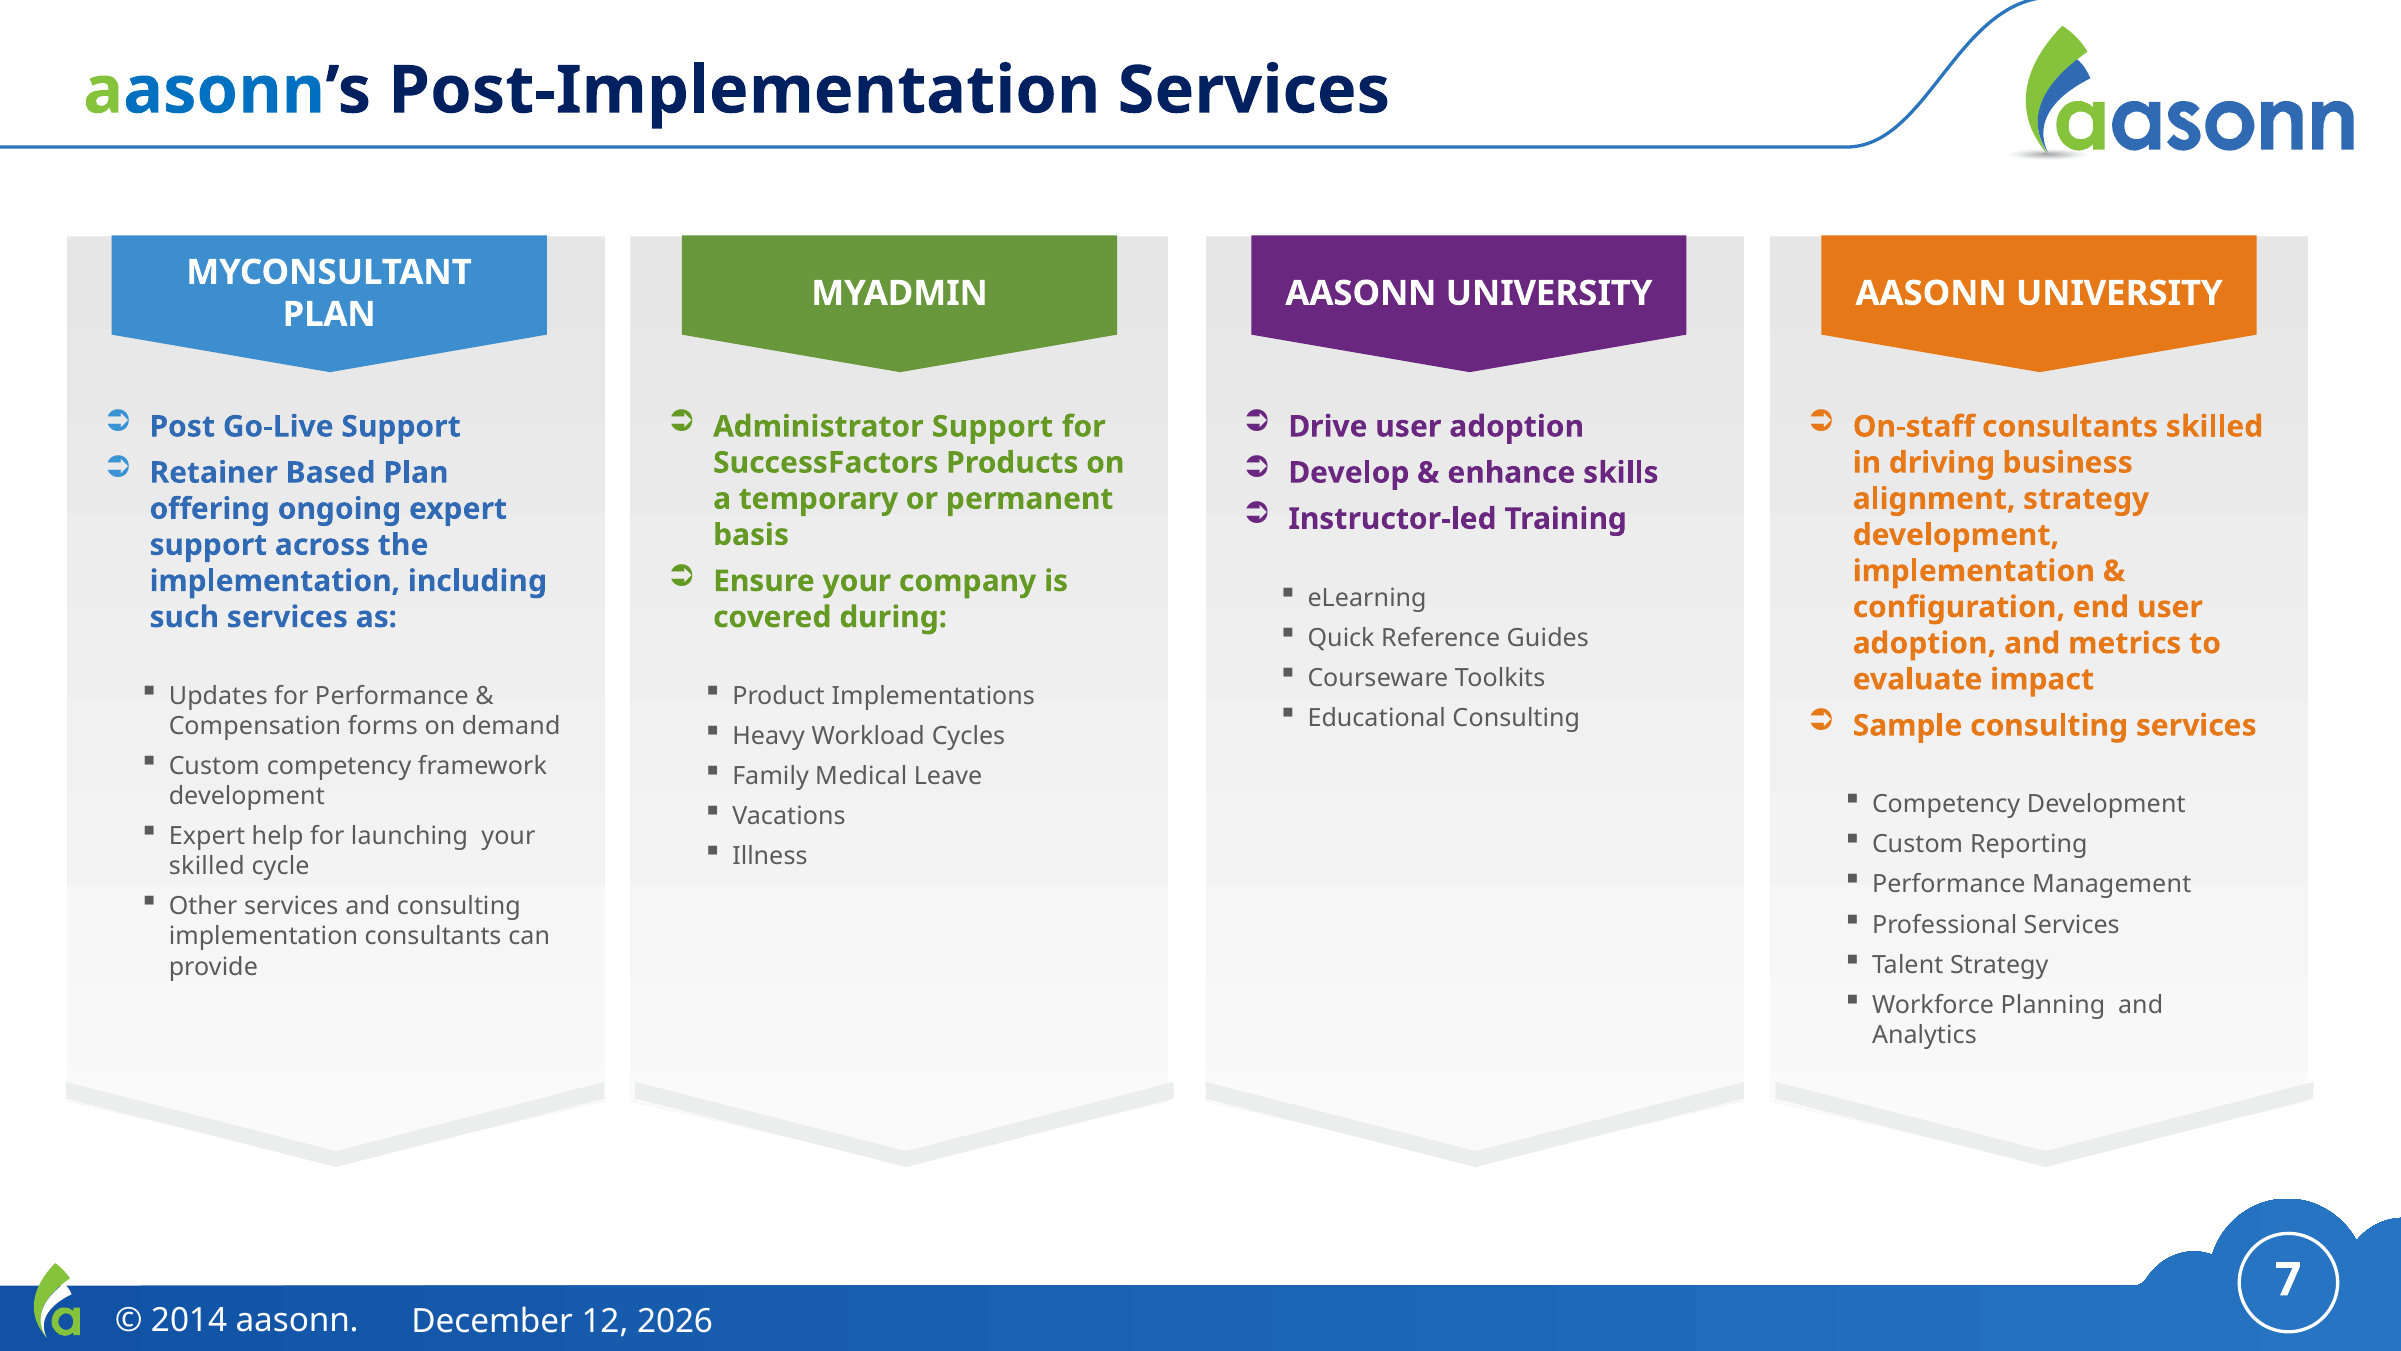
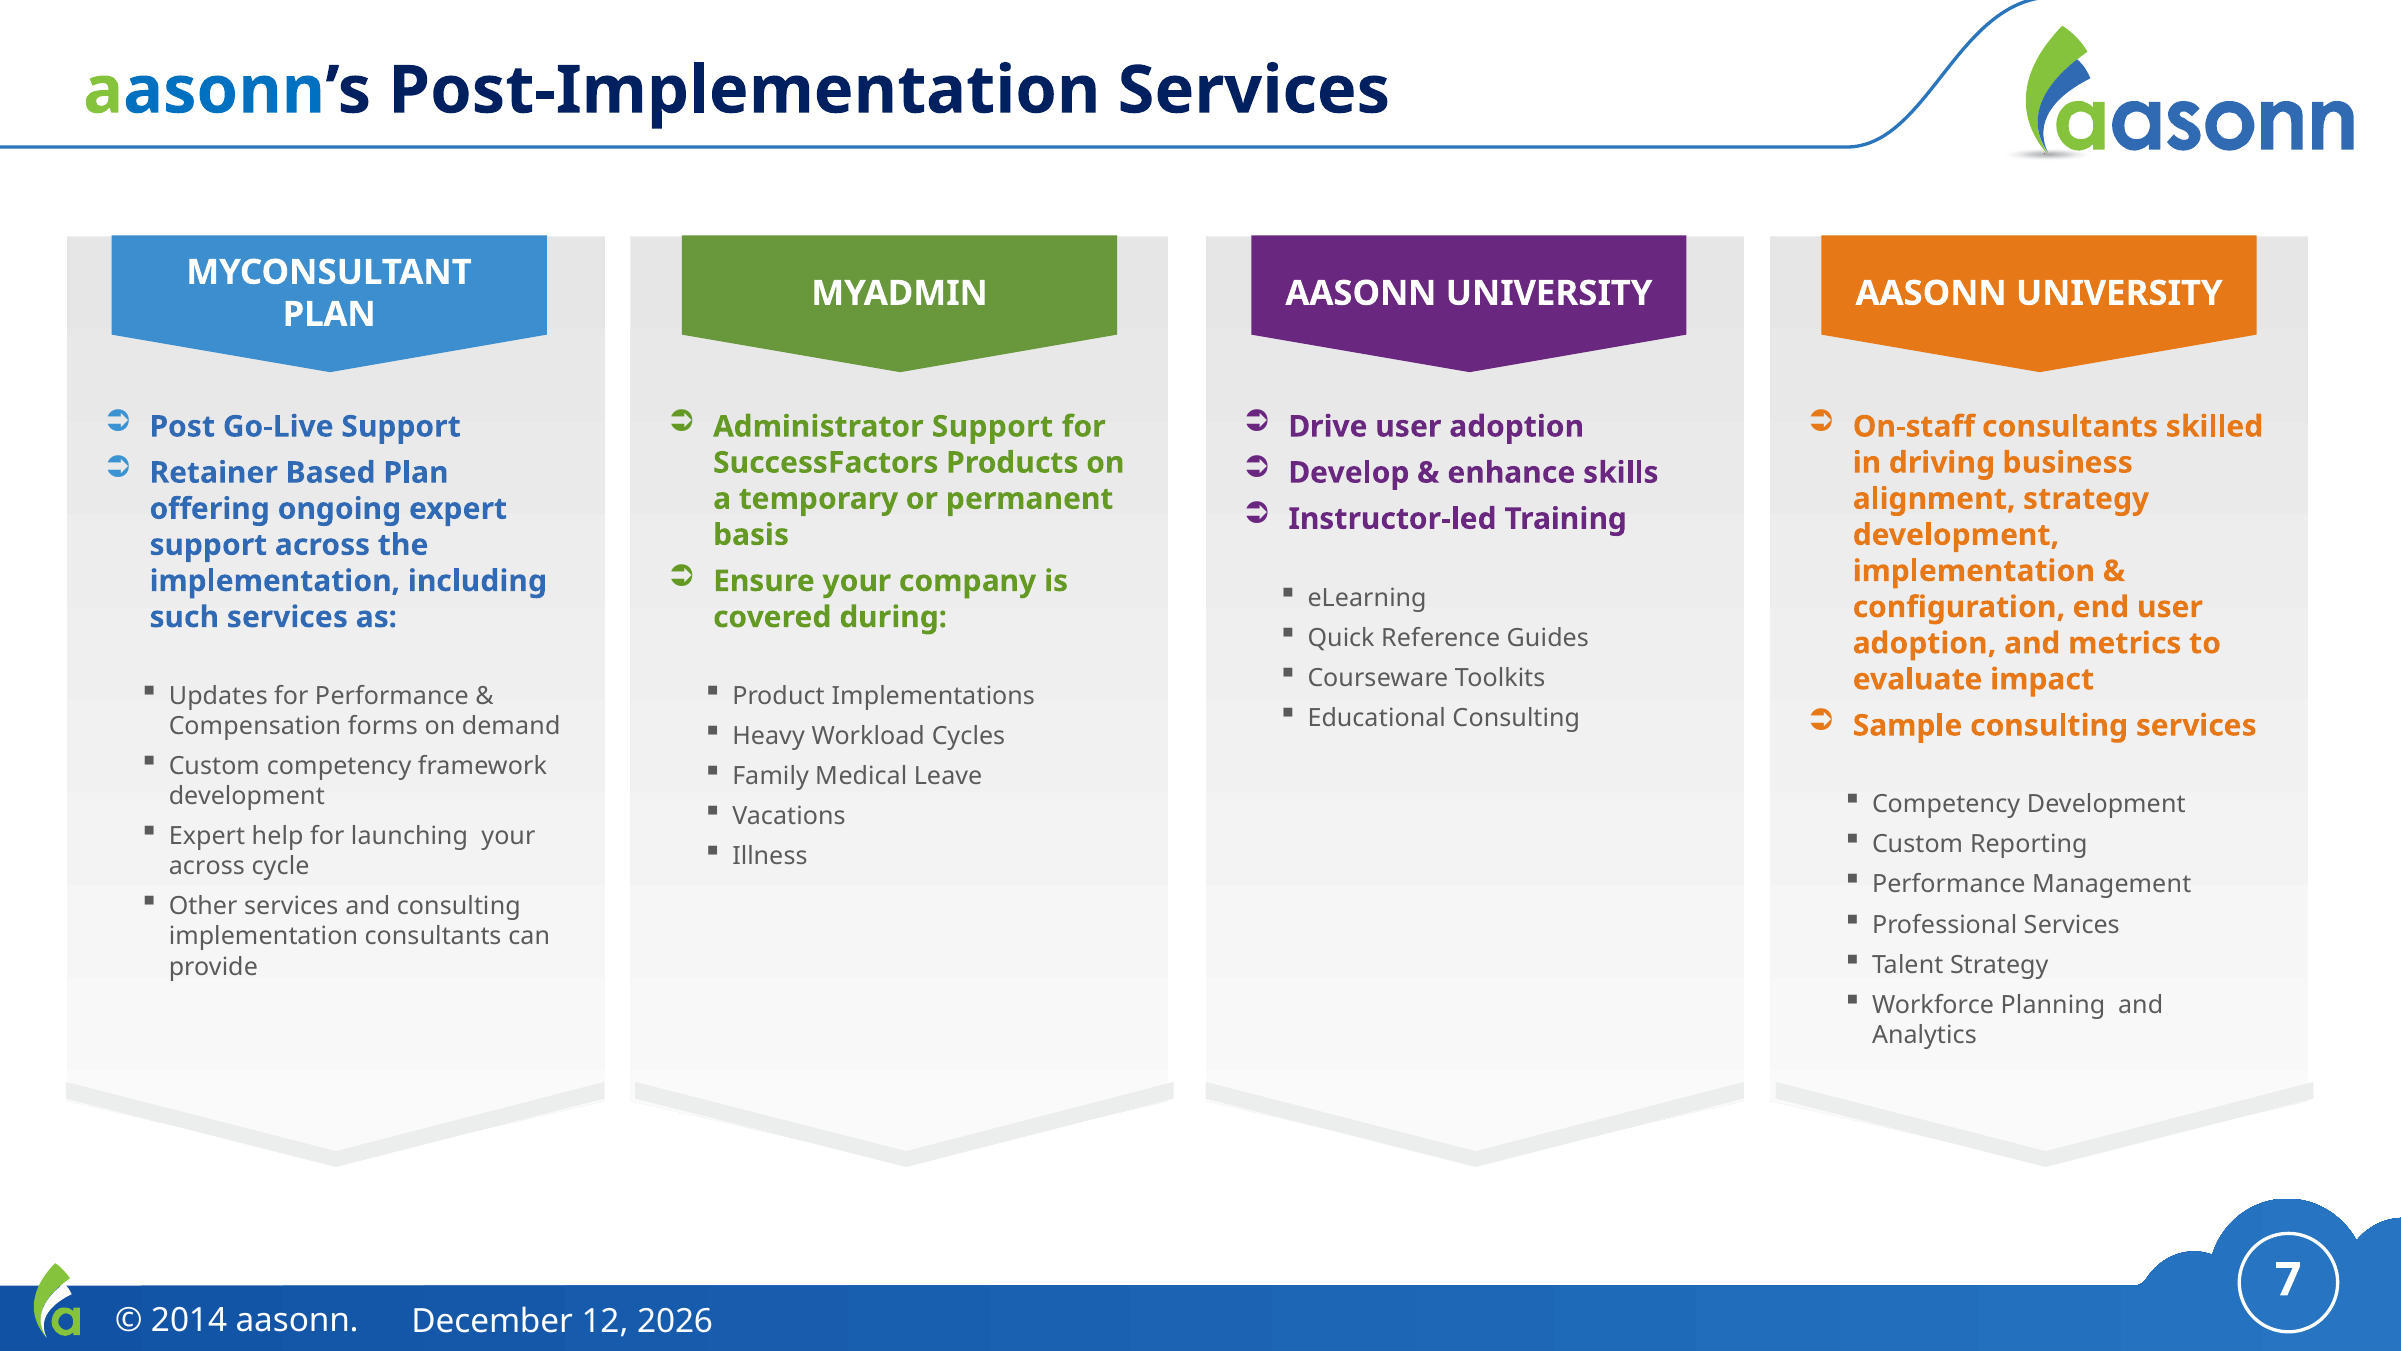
skilled: skilled -> across (207, 866)
